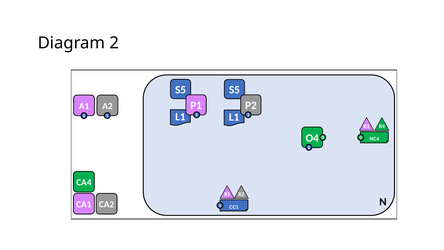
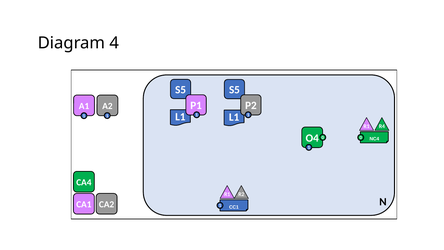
2: 2 -> 4 (114, 43)
